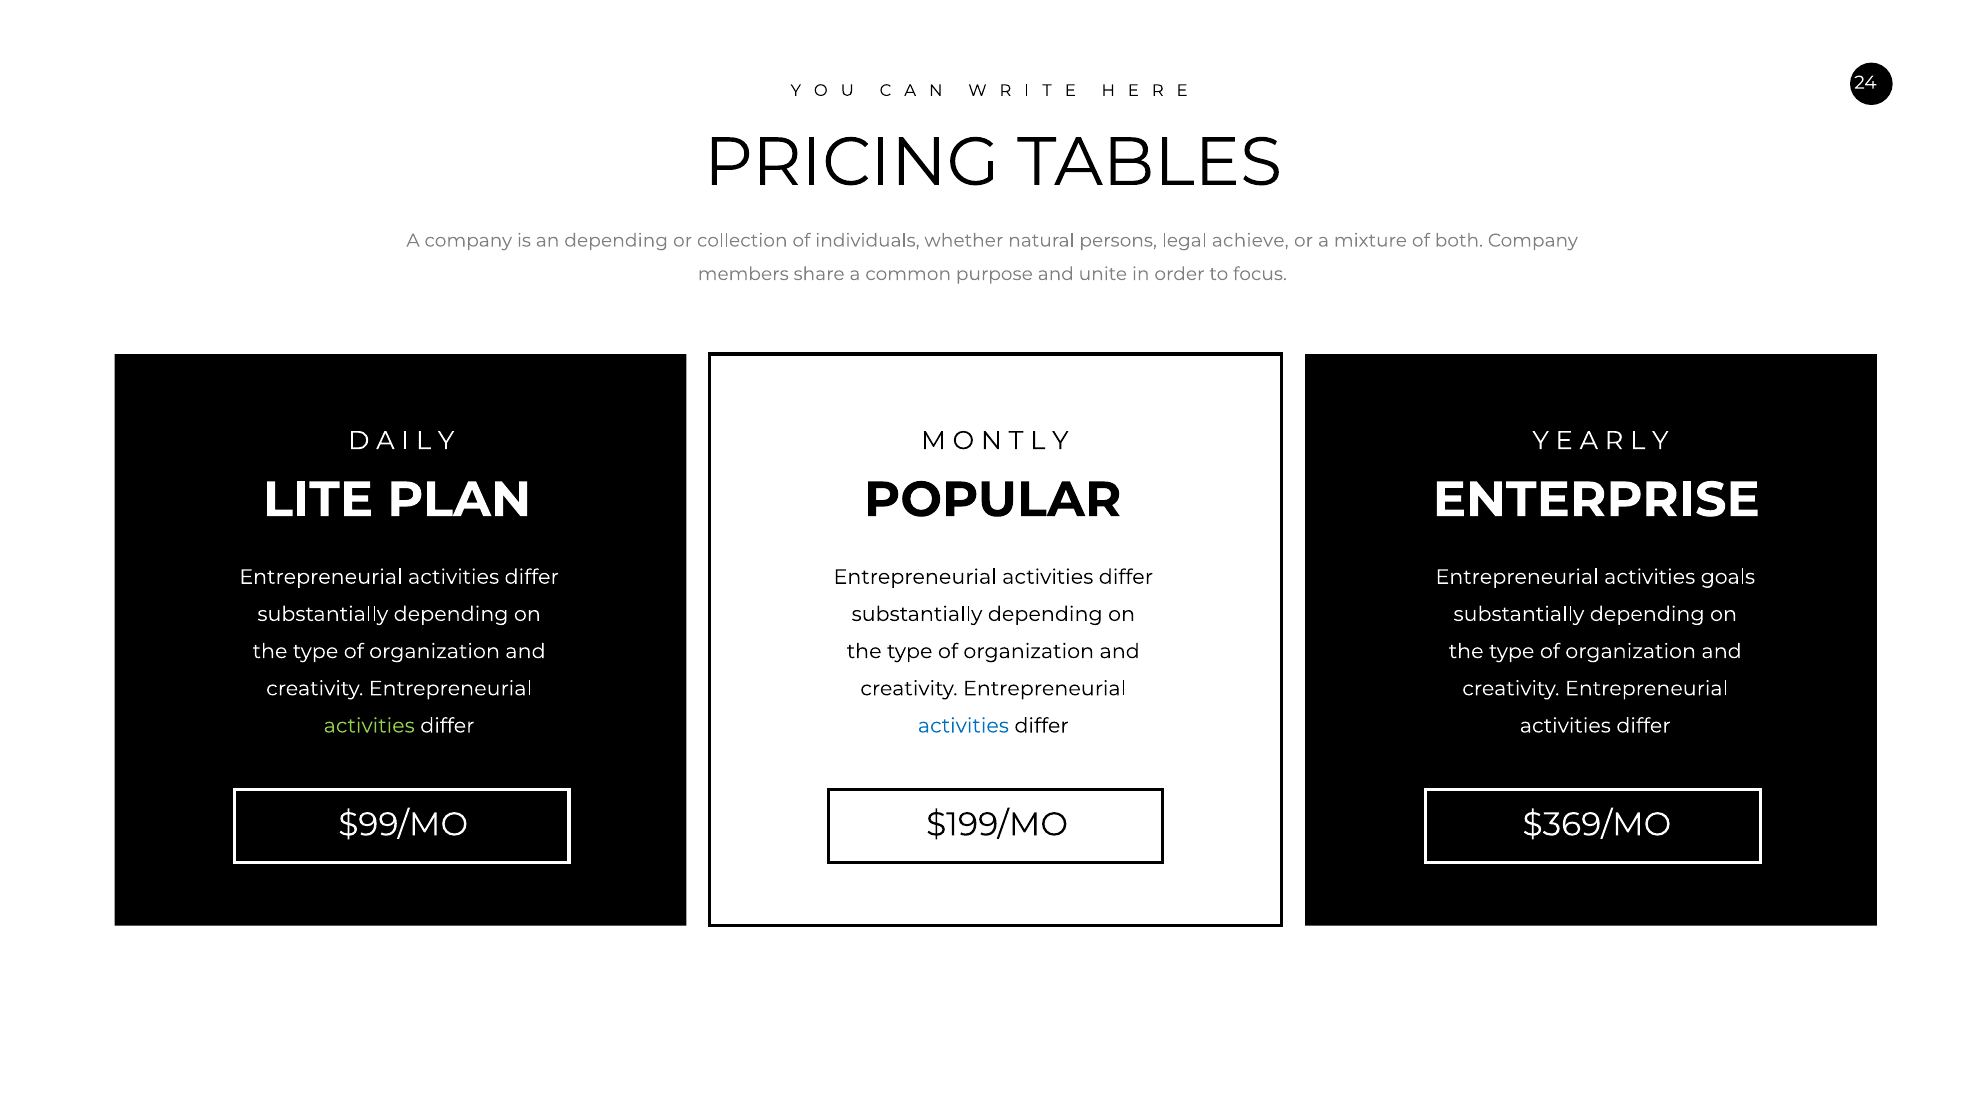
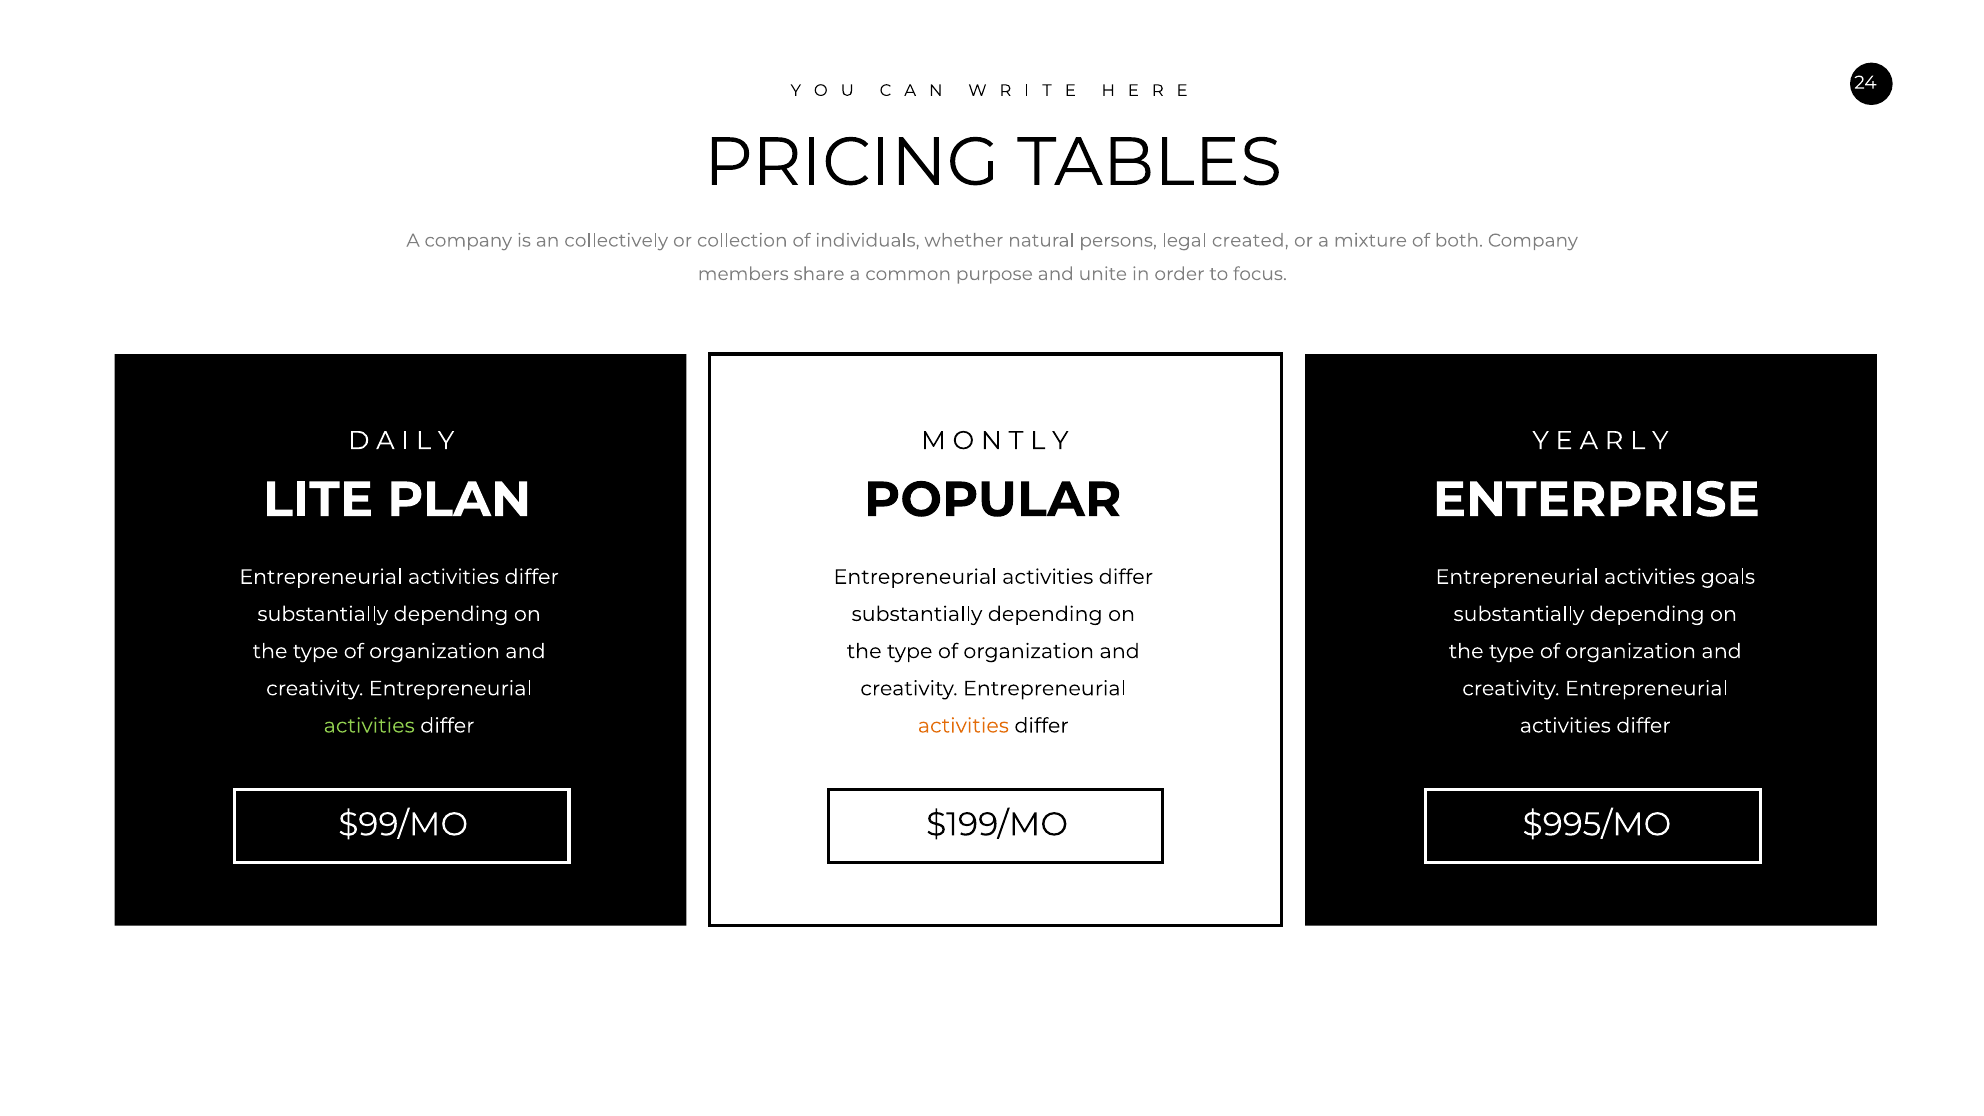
an depending: depending -> collectively (616, 241)
achieve: achieve -> created (1250, 241)
activities colour: blue -> orange (963, 726)
$369/MO: $369/MO -> $995/MO (1597, 825)
